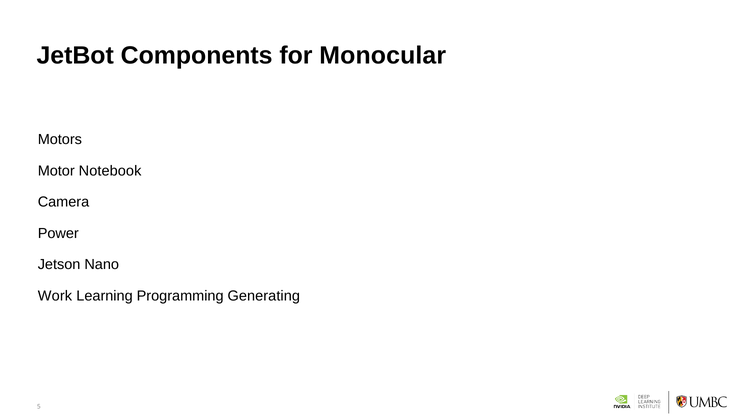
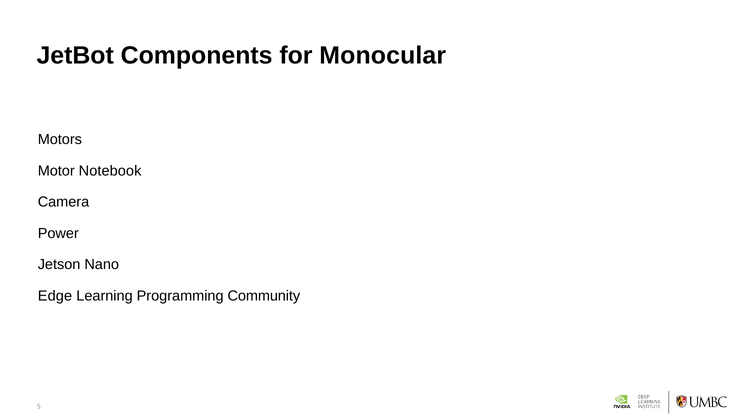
Work: Work -> Edge (55, 296)
Generating: Generating -> Community (264, 296)
